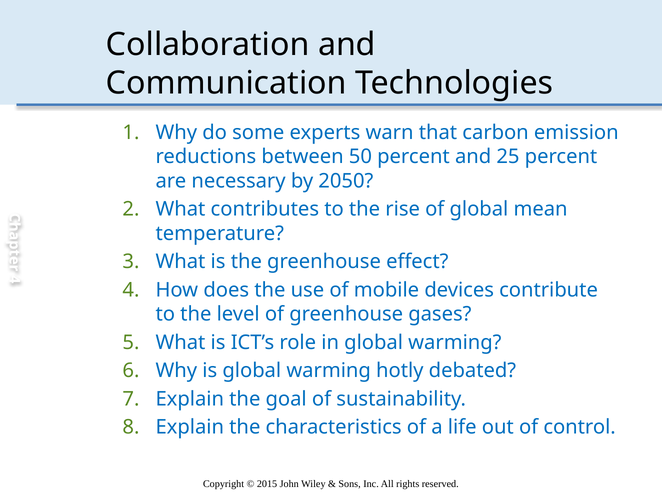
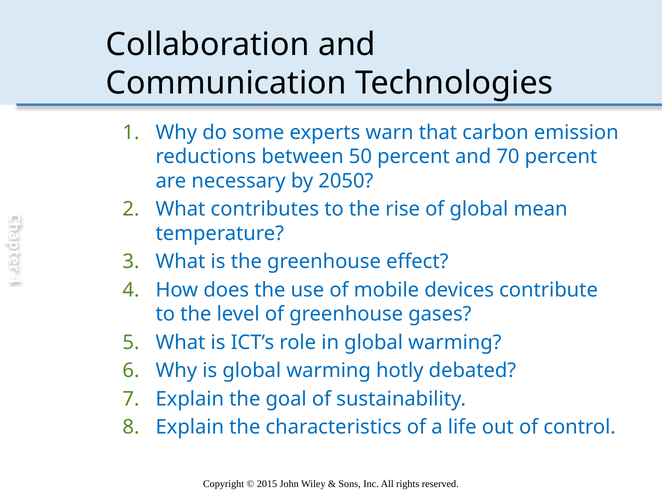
25: 25 -> 70 (508, 157)
